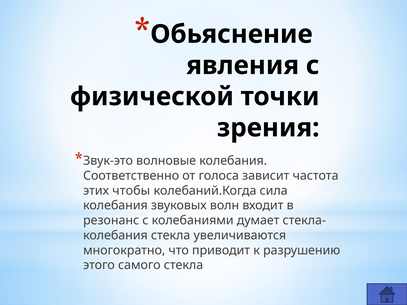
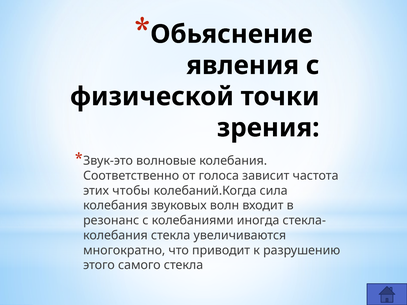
думает: думает -> иногда (258, 221)
